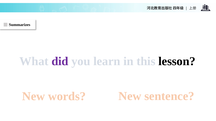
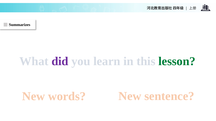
lesson colour: black -> green (177, 62)
